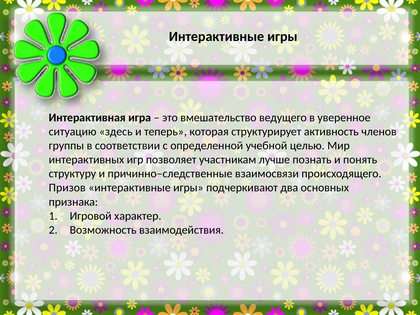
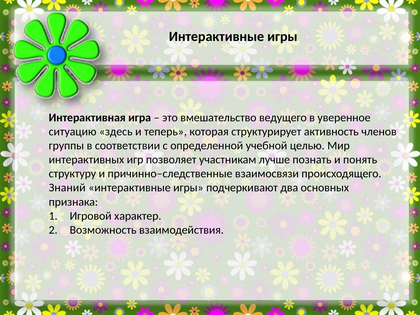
Призов: Призов -> Знаний (67, 188)
